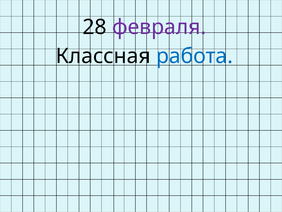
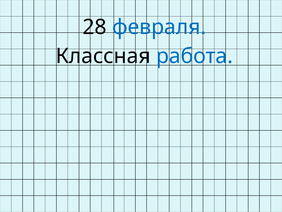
февраля colour: purple -> blue (159, 27)
